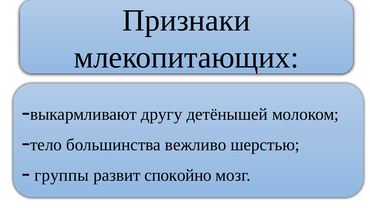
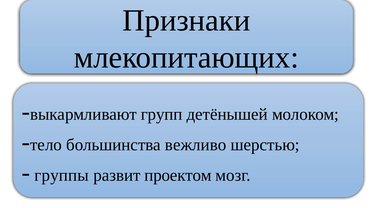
другу: другу -> групп (162, 114)
спокойно: спокойно -> проектом (178, 175)
